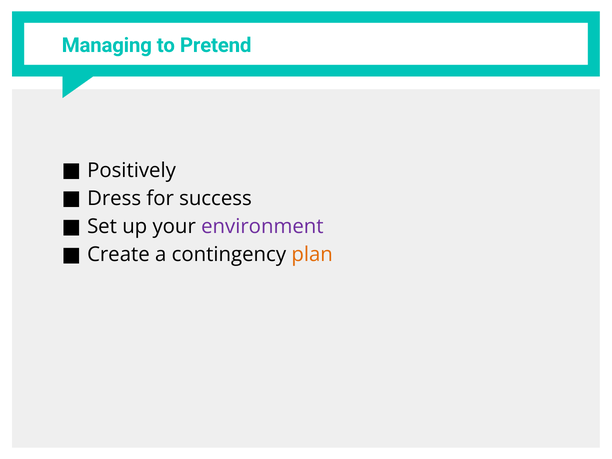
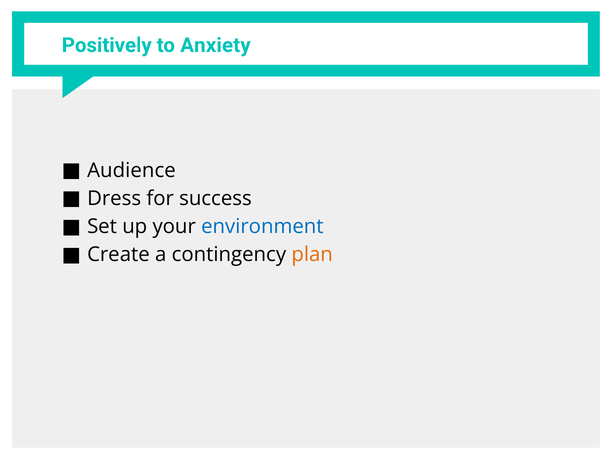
Managing: Managing -> Positively (107, 45)
Pretend: Pretend -> Anxiety (215, 45)
Positively: Positively -> Audience (131, 170)
environment colour: purple -> blue (262, 227)
